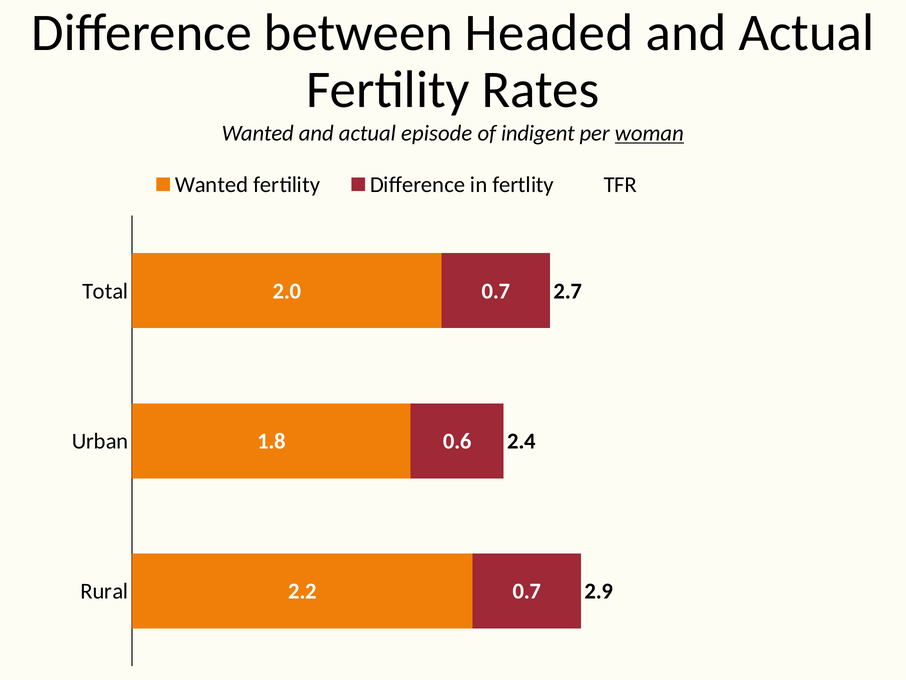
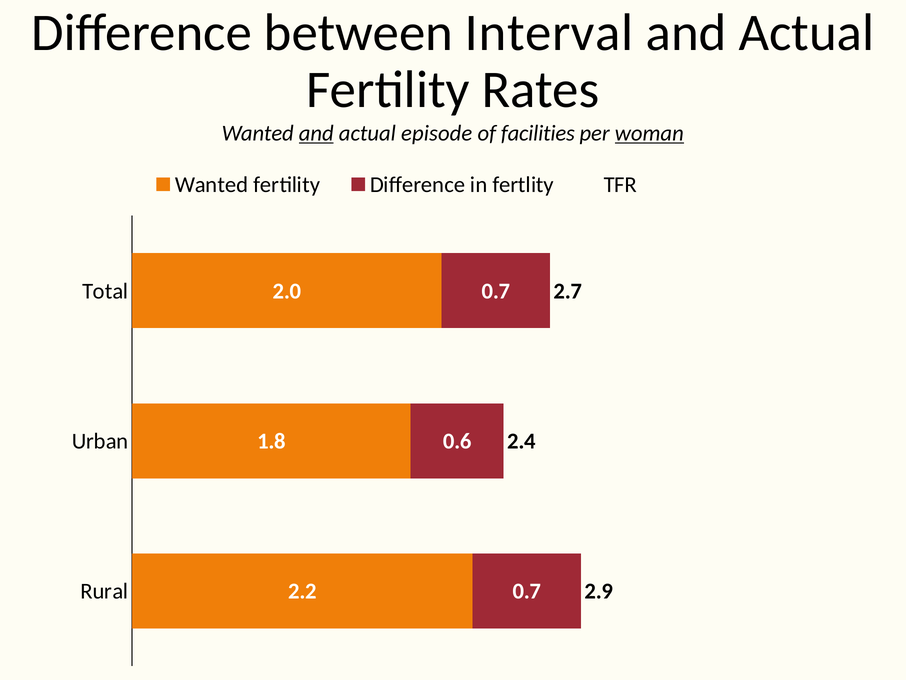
Headed: Headed -> Interval (549, 33)
and underline: none -> present (316, 133)
indigent: indigent -> facilities (538, 133)
